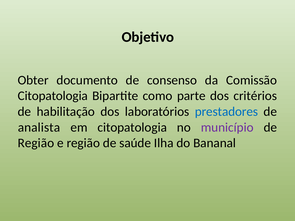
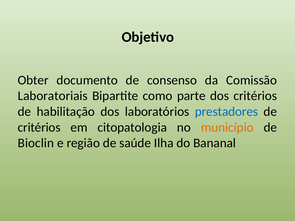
Citopatologia: Citopatologia -> Laboratoriais (53, 96)
analista: analista -> critérios (39, 127)
município colour: purple -> orange (227, 127)
Região: Região -> Bioclin (36, 143)
